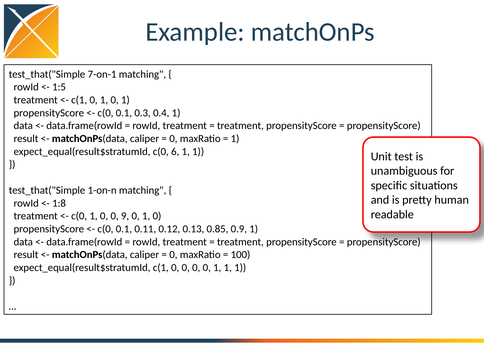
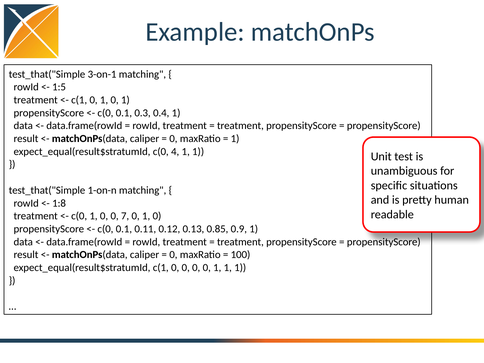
7-on-1: 7-on-1 -> 3-on-1 (102, 74)
6: 6 -> 4 (175, 152)
9: 9 -> 7 (125, 216)
